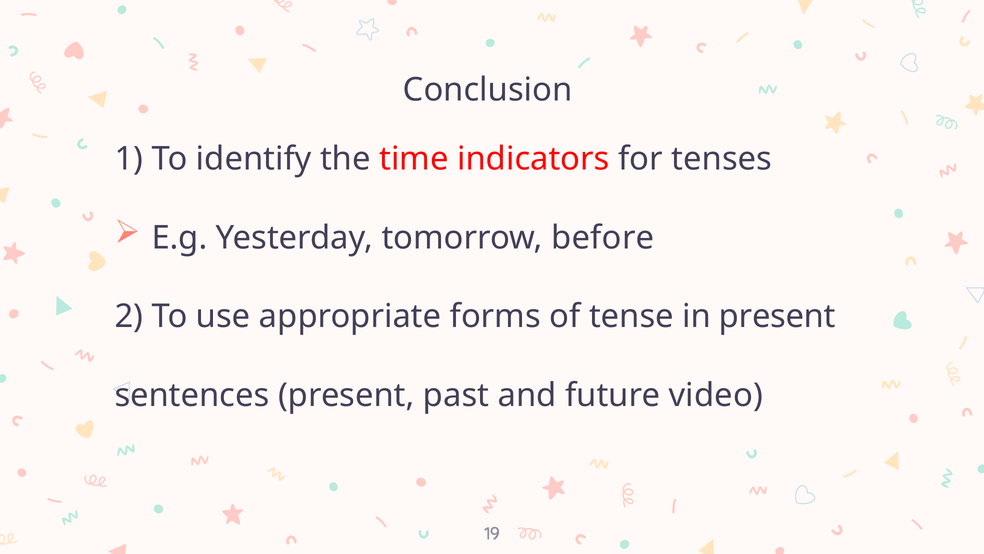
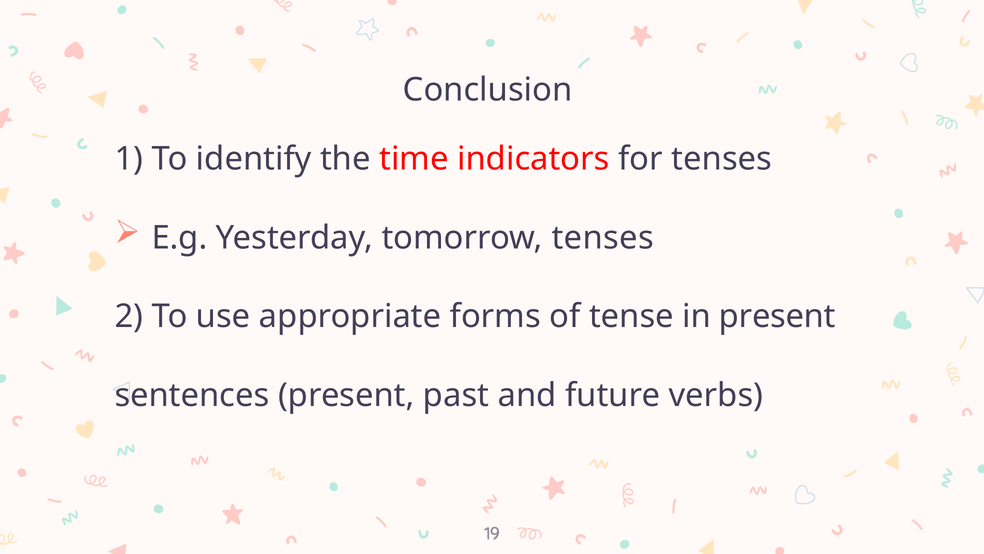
tomorrow before: before -> tenses (603, 237)
video: video -> verbs (716, 395)
